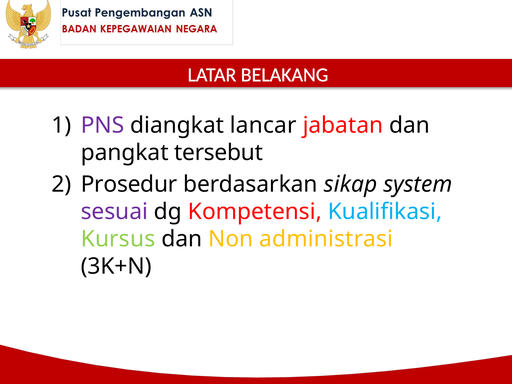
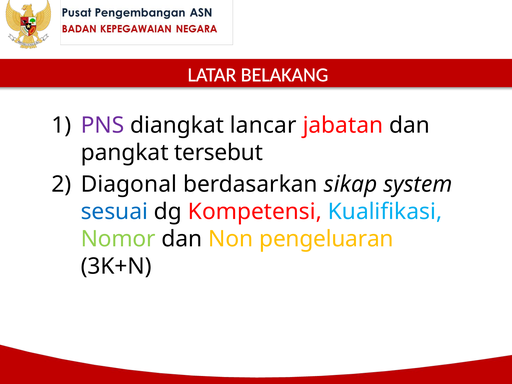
Prosedur: Prosedur -> Diagonal (129, 184)
sesuai colour: purple -> blue (114, 212)
Kursus: Kursus -> Nomor (118, 239)
administrasi: administrasi -> pengeluaran (326, 239)
